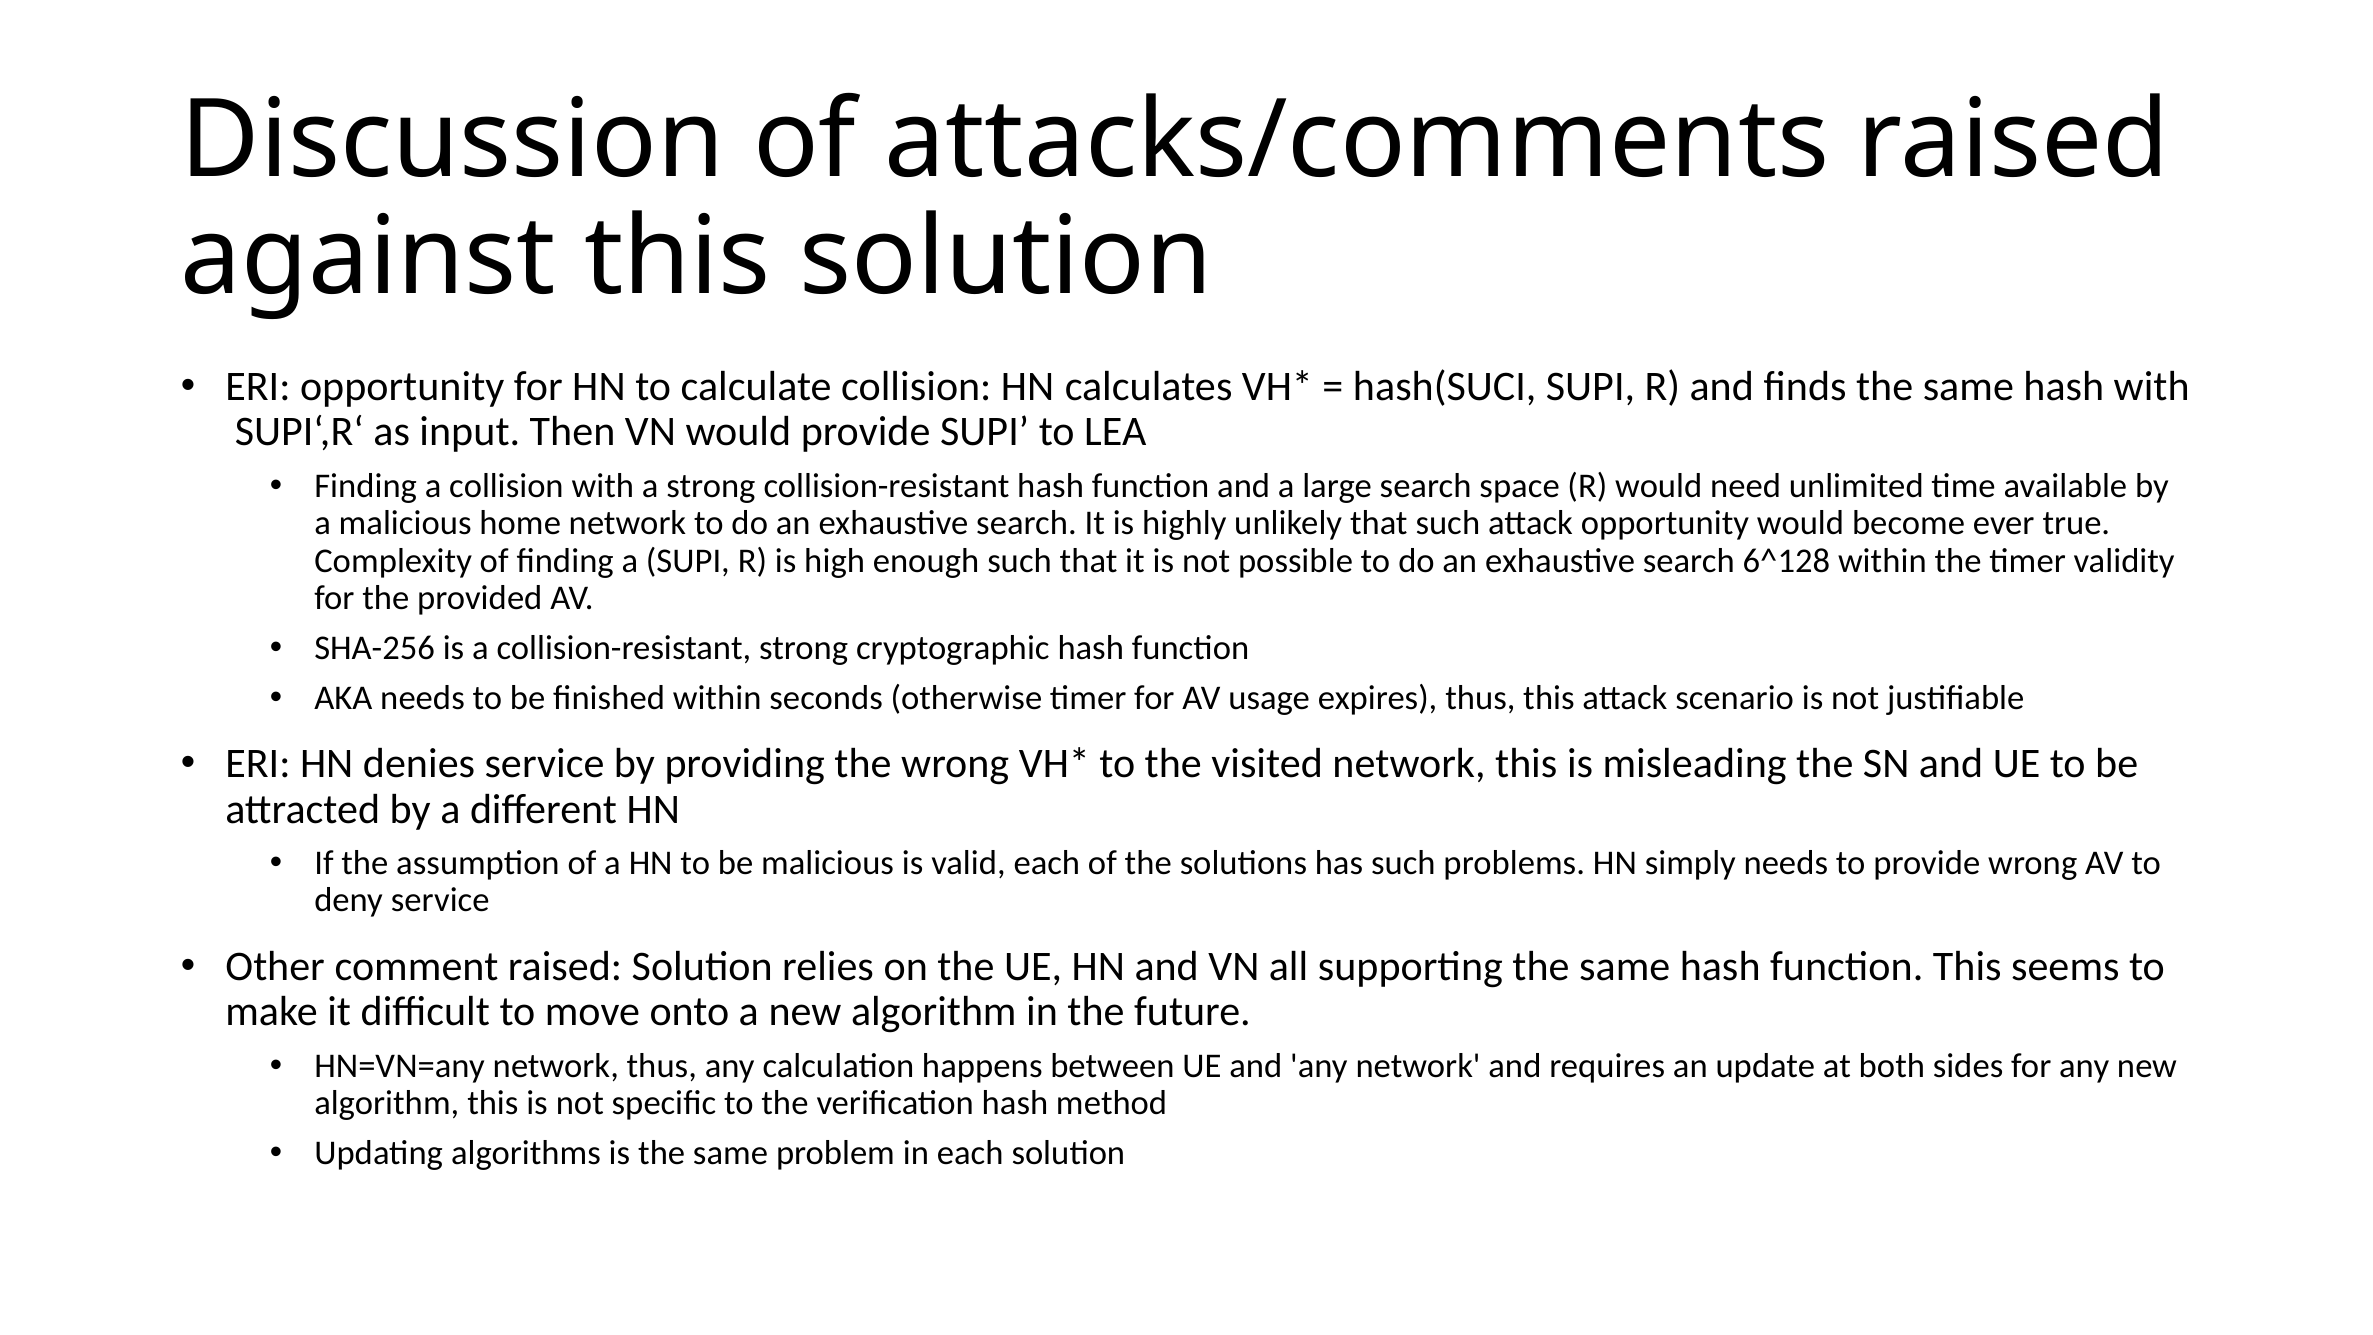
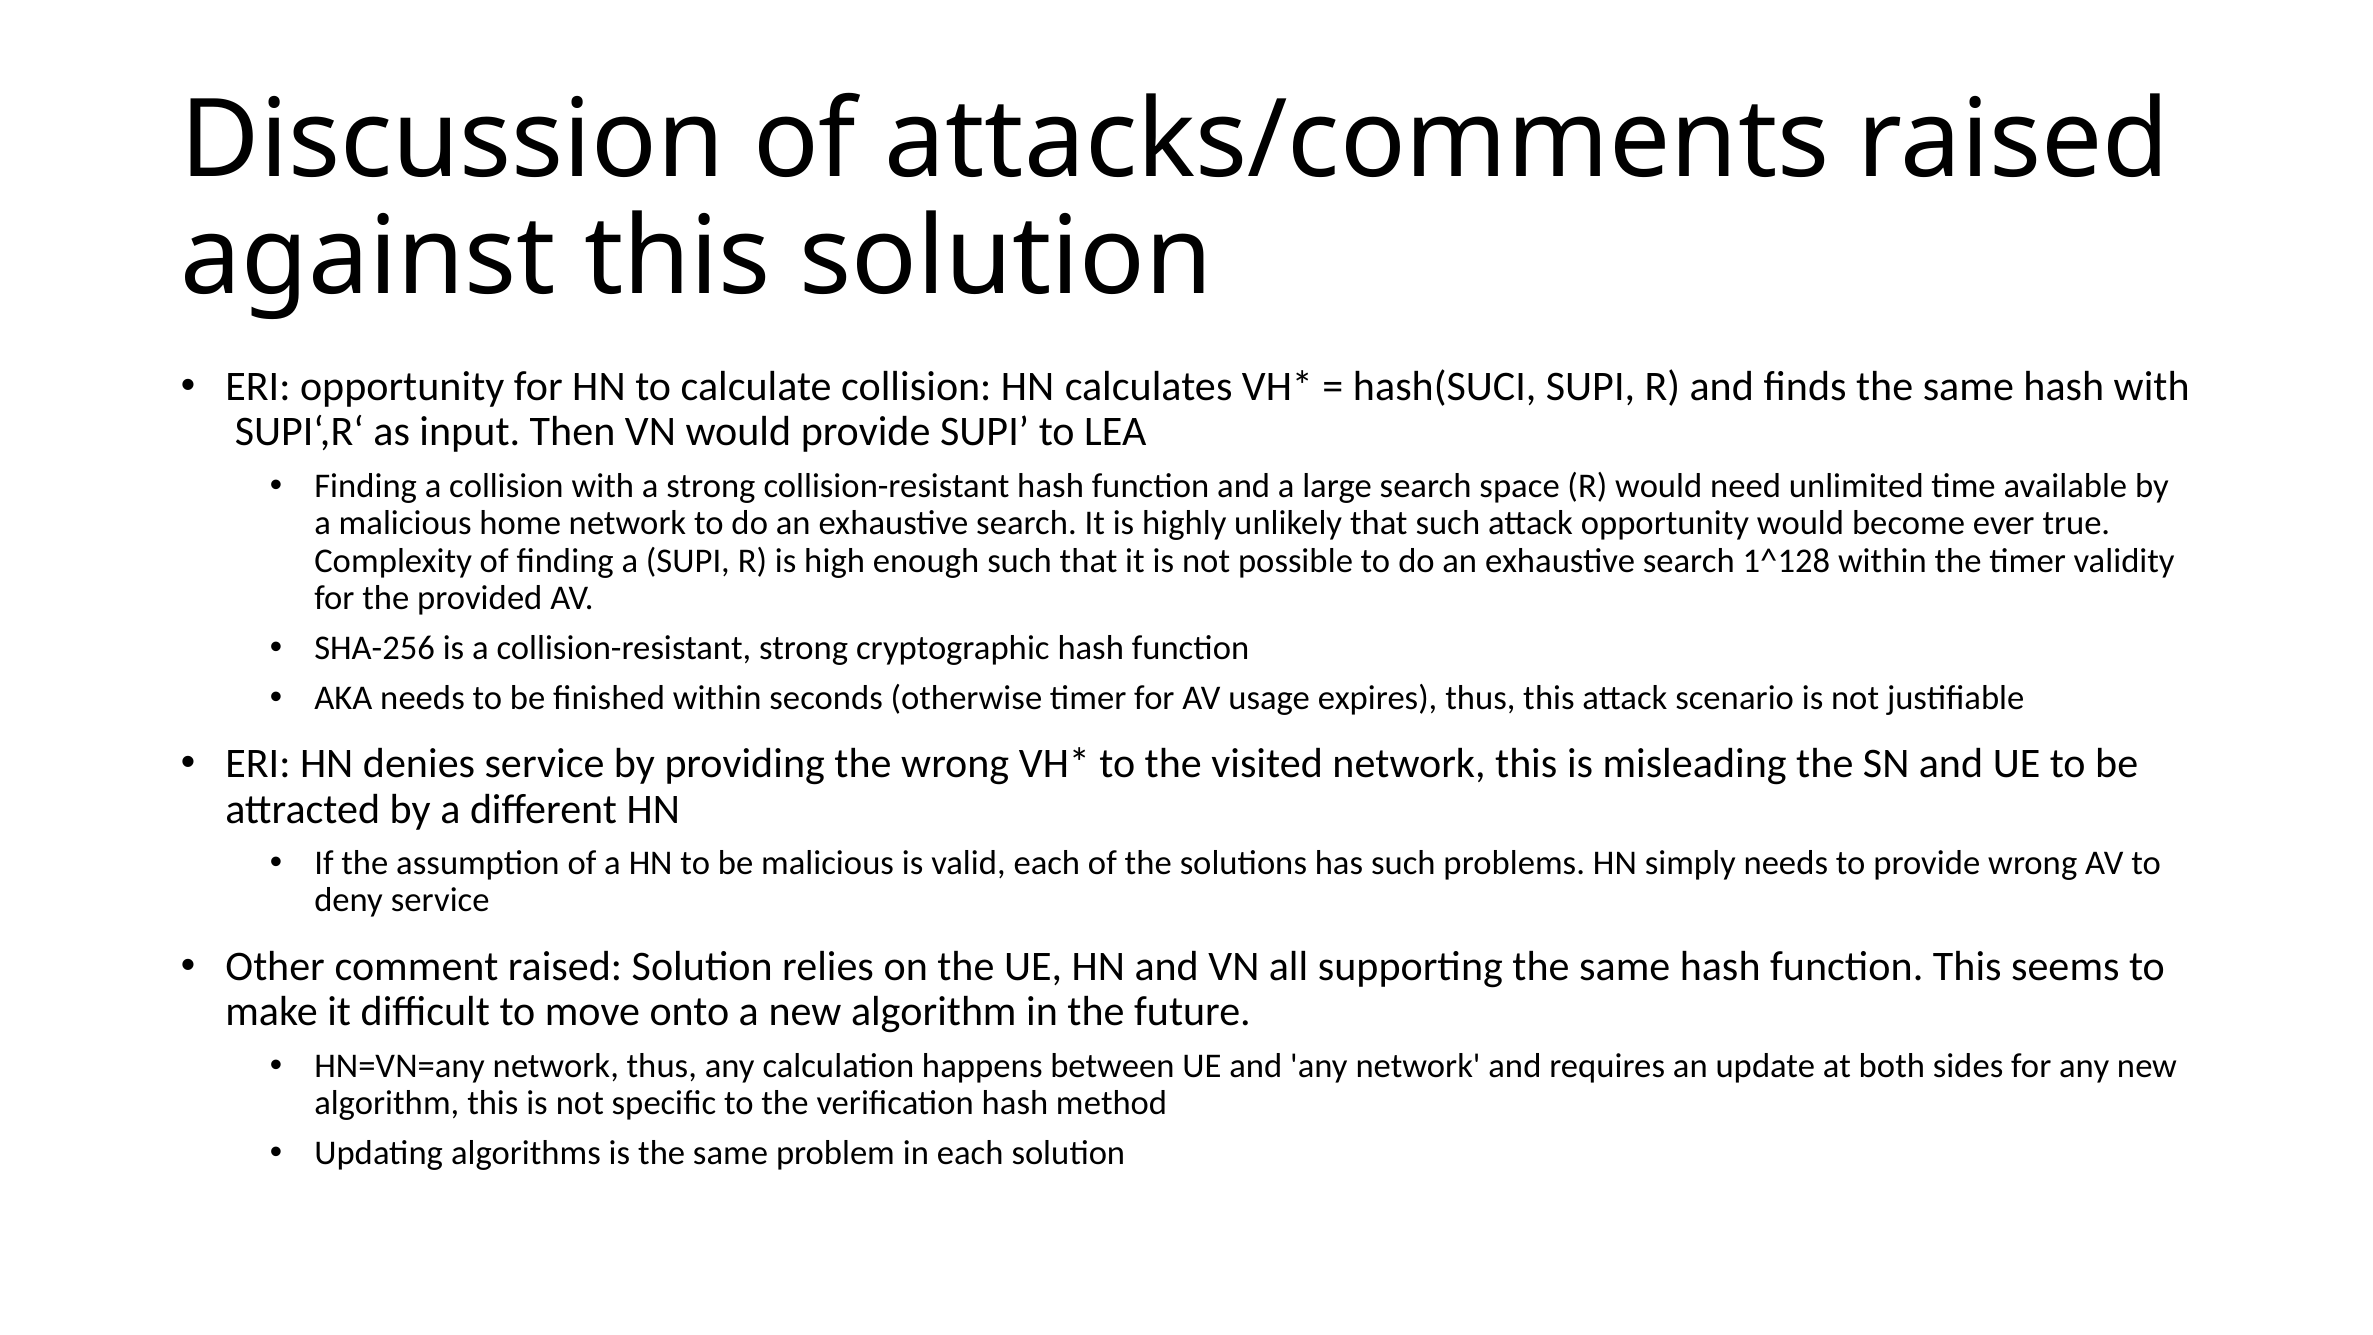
6^128: 6^128 -> 1^128 (1786, 561)
